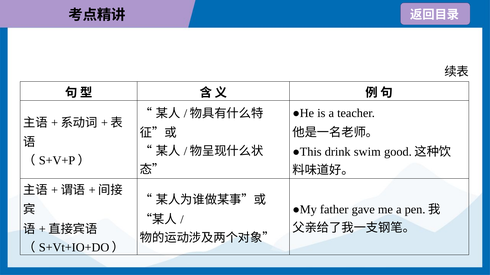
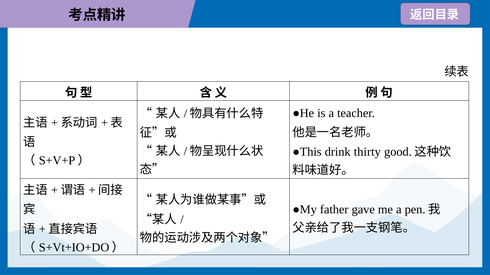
swim: swim -> thirty (367, 152)
